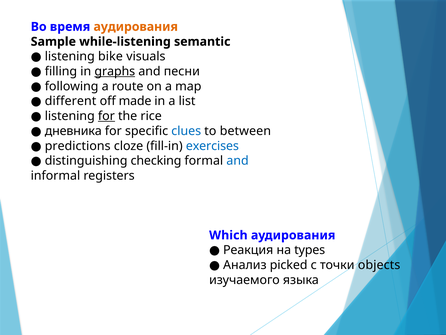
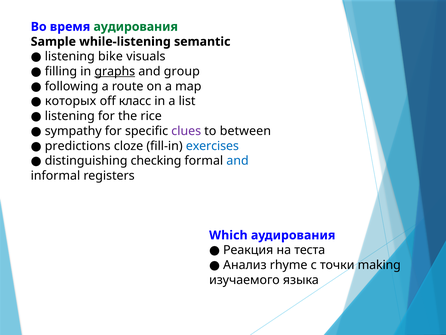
аудирования colour: orange -> green (136, 27)
песни: песни -> group (182, 71)
different: different -> которых (71, 101)
made: made -> класс (135, 101)
for underline: present -> none (106, 116)
дневника: дневника -> sympathy (73, 131)
clues colour: blue -> purple (186, 131)
types: types -> теста (310, 250)
picked: picked -> rhyme (289, 265)
objects: objects -> making (379, 265)
